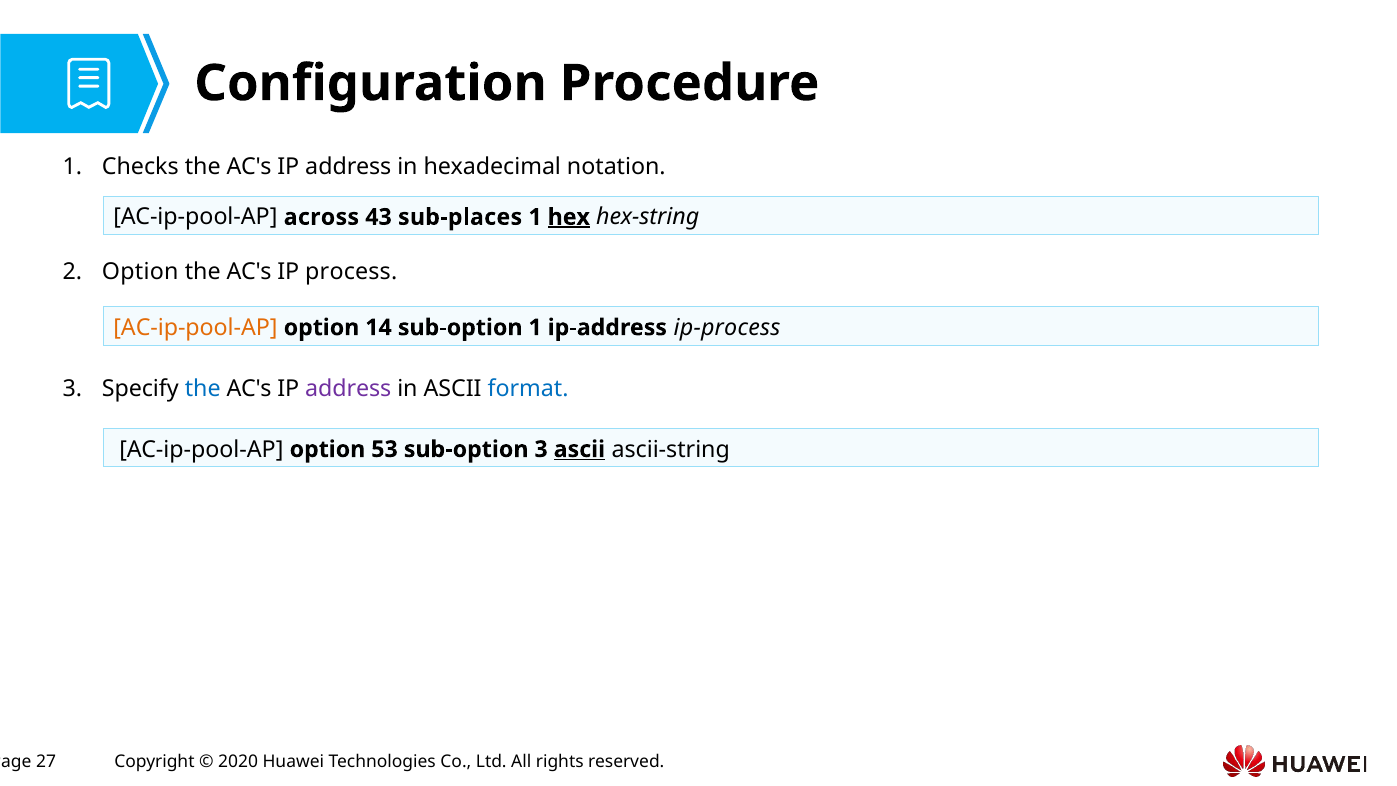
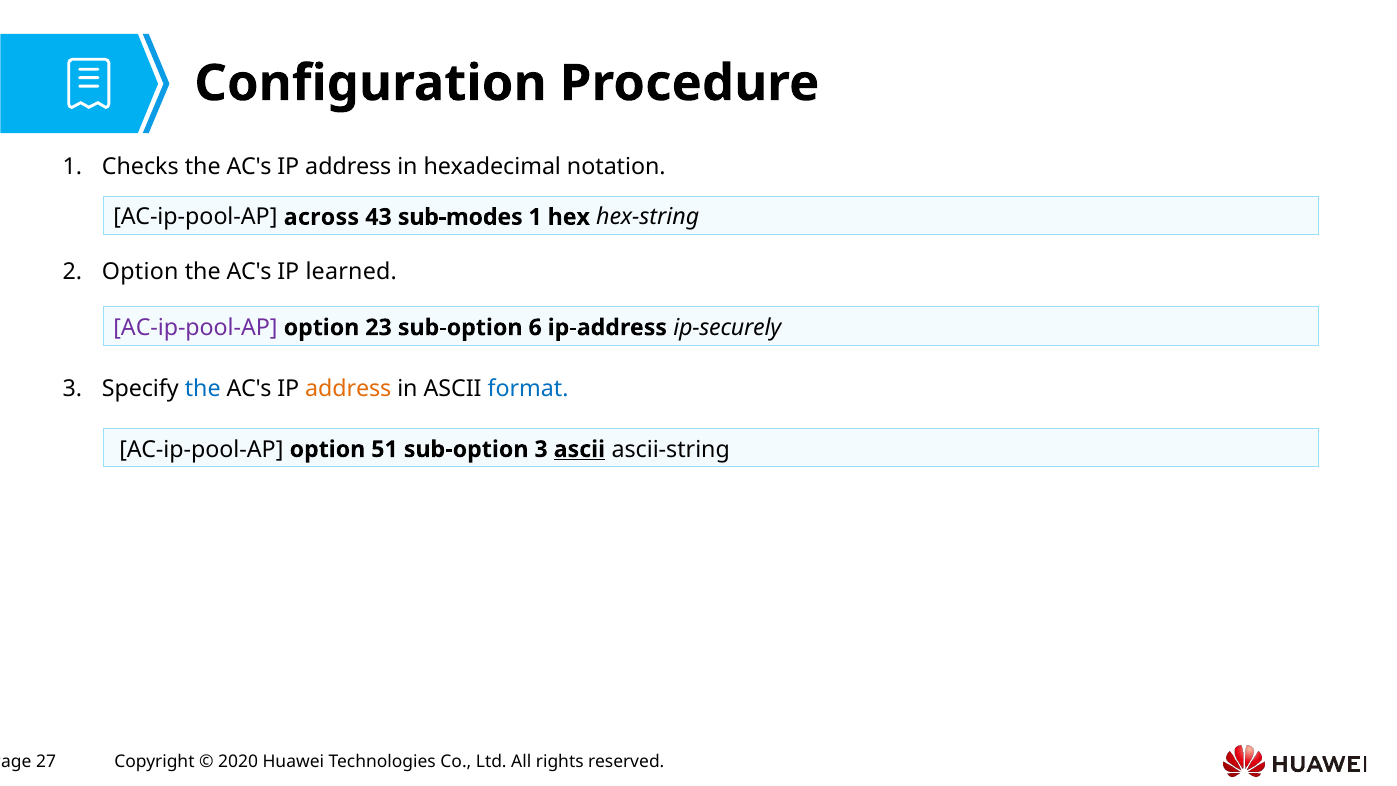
sub-places: sub-places -> sub-modes (460, 217)
hex underline: present -> none (569, 217)
process: process -> learned (351, 272)
AC-ip-pool-AP colour: orange -> purple (195, 327)
14: 14 -> 23 (379, 327)
sub-option 1: 1 -> 6 (535, 327)
ip-process: ip-process -> ip-securely (727, 327)
address colour: purple -> orange (348, 388)
53: 53 -> 51 (385, 449)
